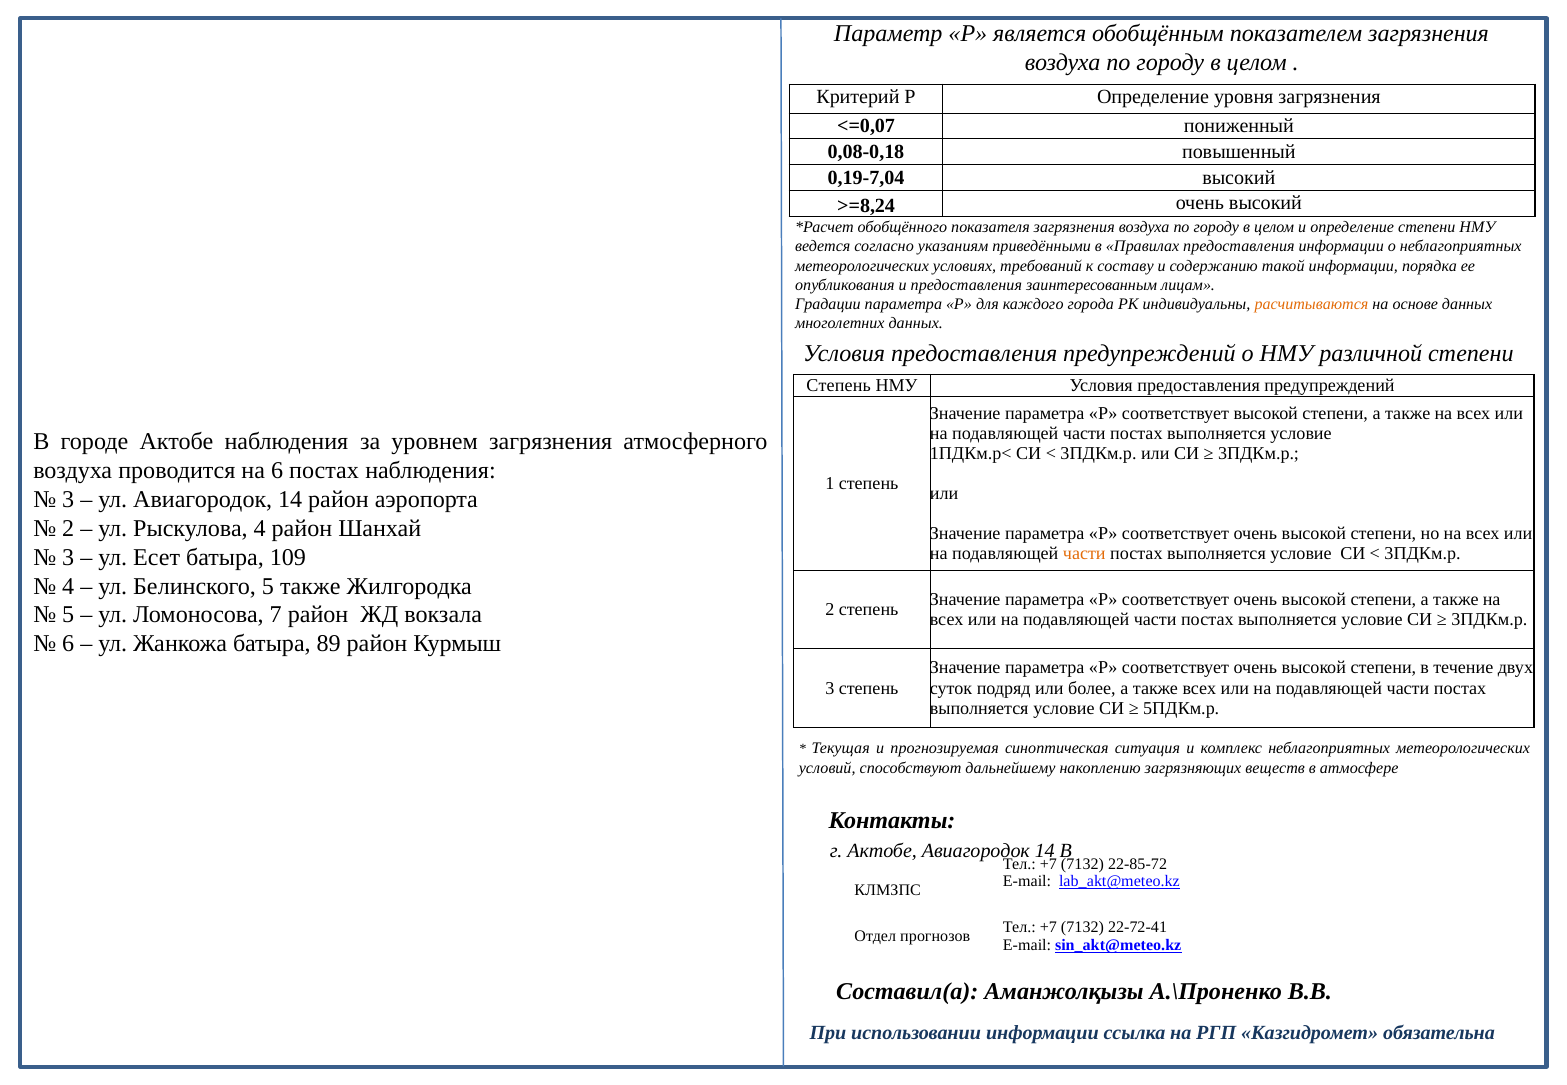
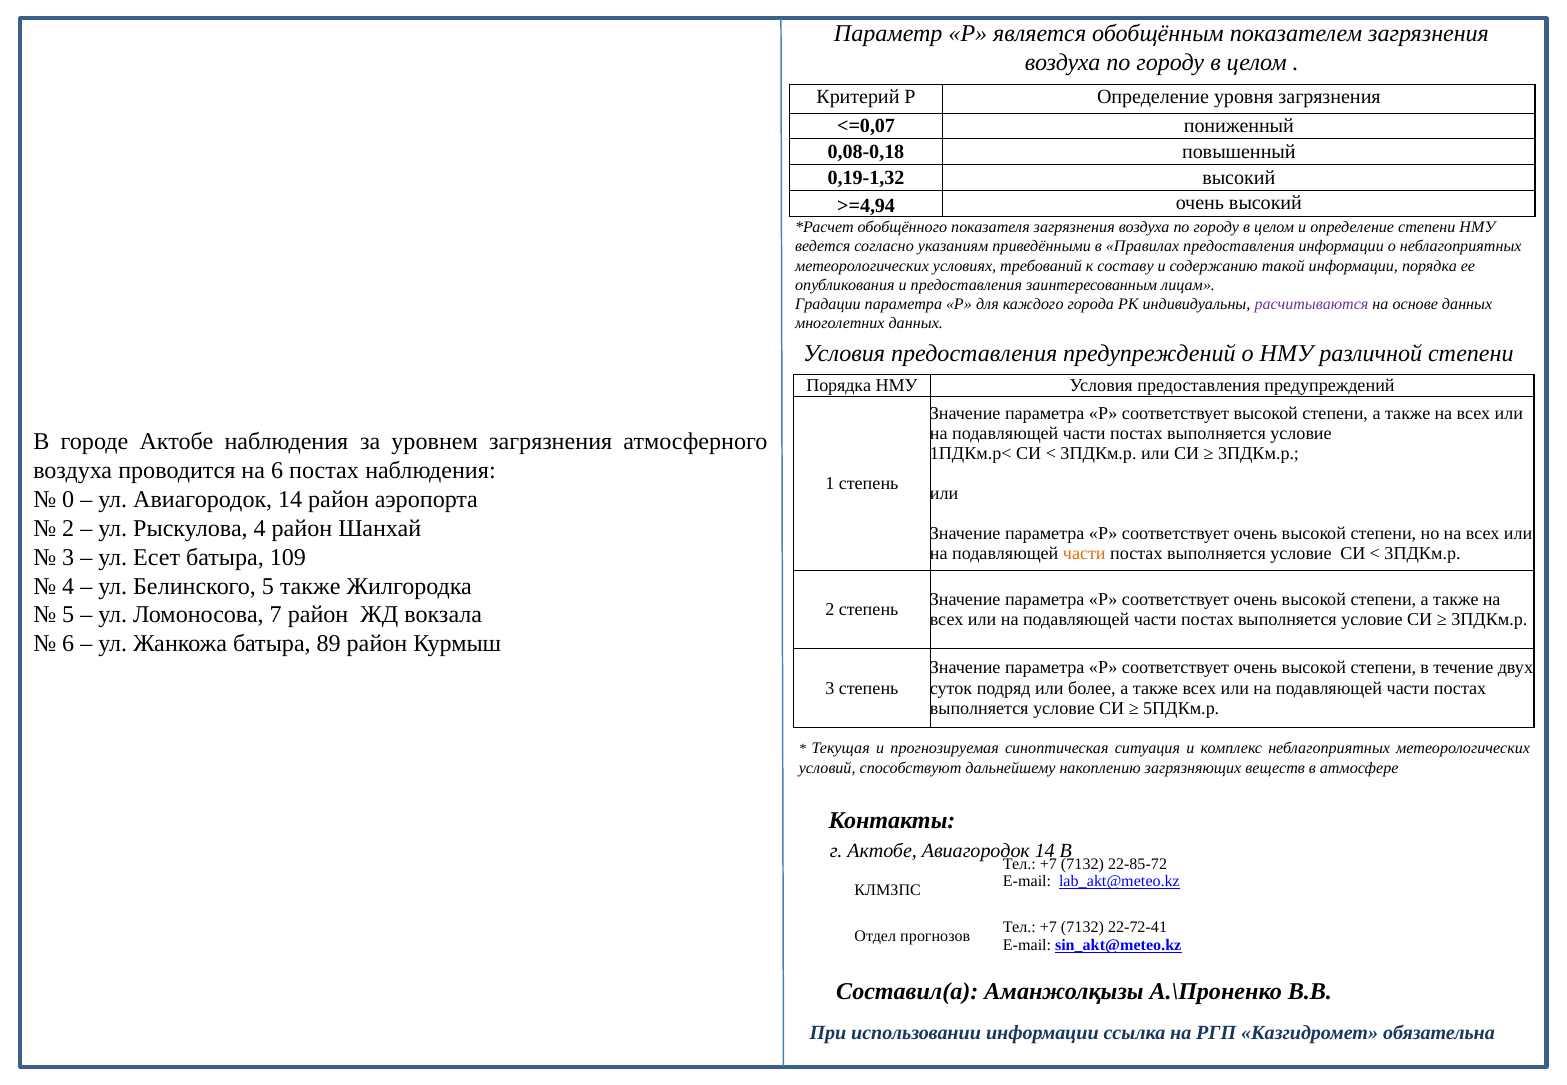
0,19-7,04: 0,19-7,04 -> 0,19-1,32 (866, 178)
>=8,24: >=8,24 -> >=4,94 (866, 205)
расчитываются colour: orange -> purple (1311, 304)
Степень: Степень -> Порядка (839, 385)
3: 3 -> 0 (68, 499)
